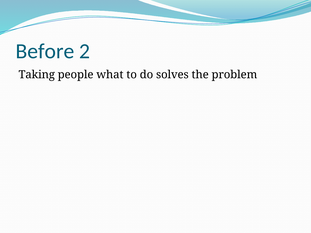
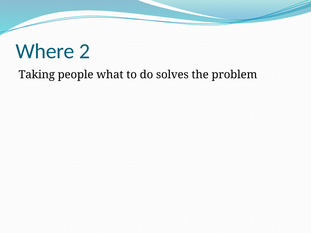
Before: Before -> Where (45, 51)
